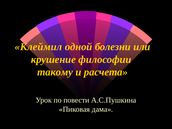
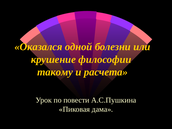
Клеймил: Клеймил -> Оказался (38, 47)
